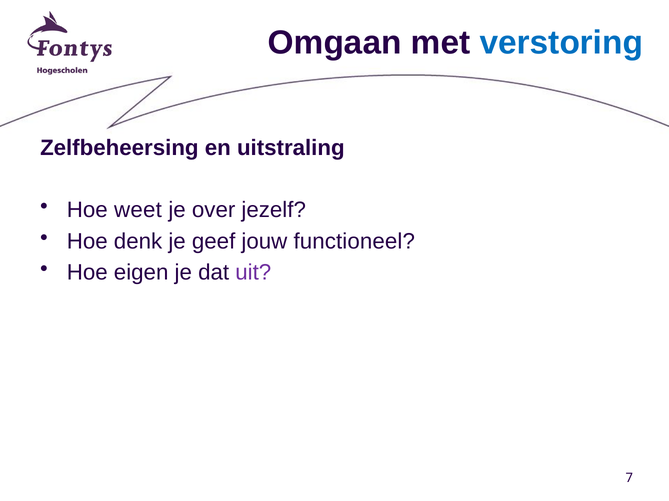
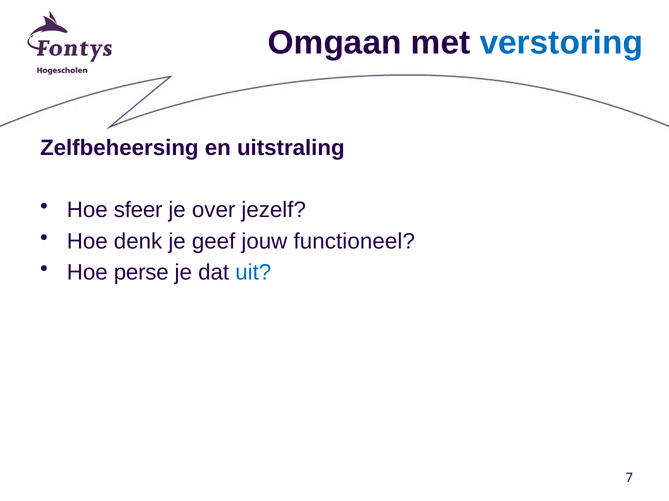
weet: weet -> sfeer (138, 210)
eigen: eigen -> perse (141, 273)
uit colour: purple -> blue (253, 273)
